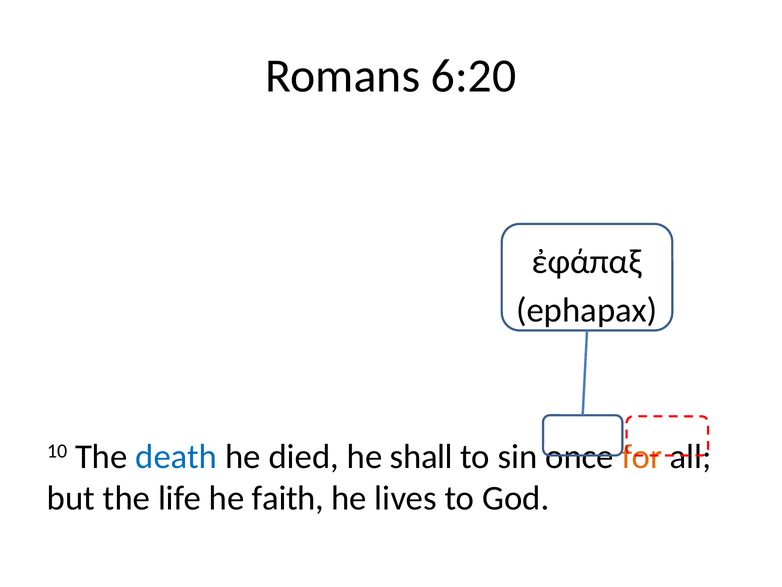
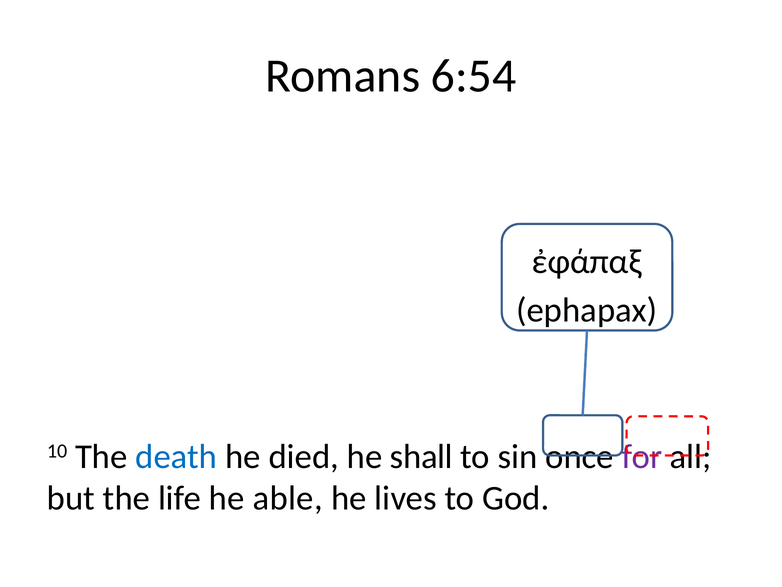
6:20: 6:20 -> 6:54 (474, 76)
for colour: orange -> purple (642, 456)
faith: faith -> able (288, 498)
